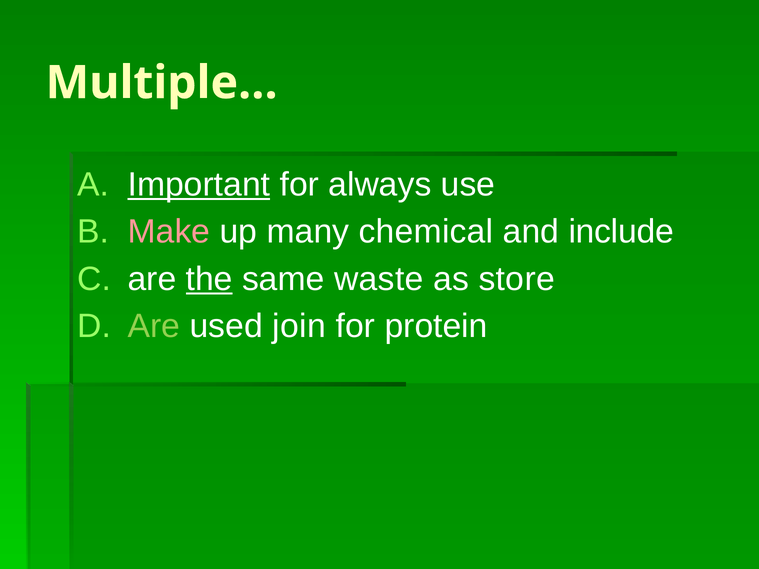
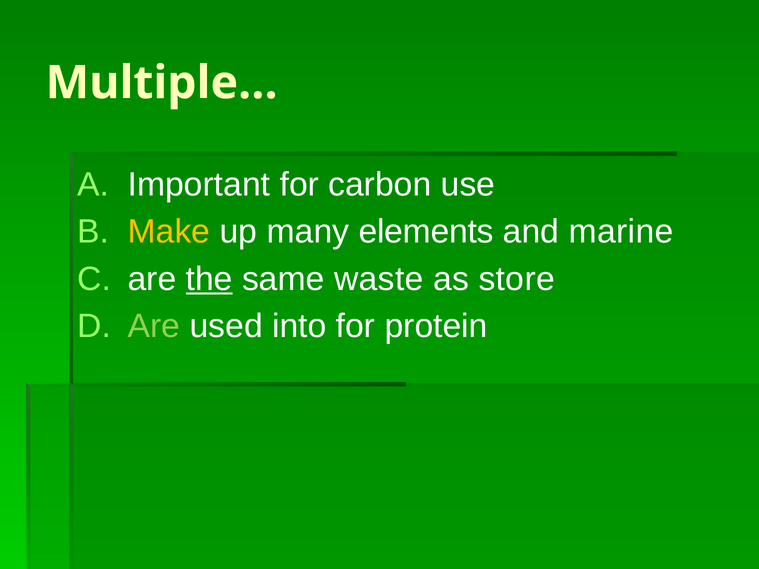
Important underline: present -> none (199, 185)
always: always -> carbon (380, 185)
Make colour: pink -> yellow (169, 232)
chemical: chemical -> elements (426, 232)
include: include -> marine (621, 232)
join: join -> into (299, 326)
